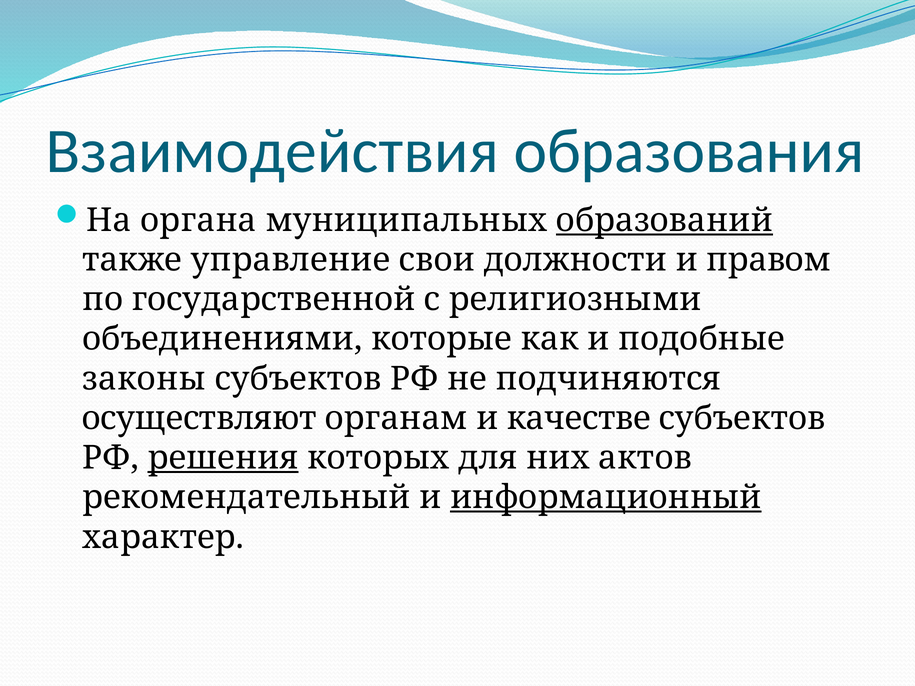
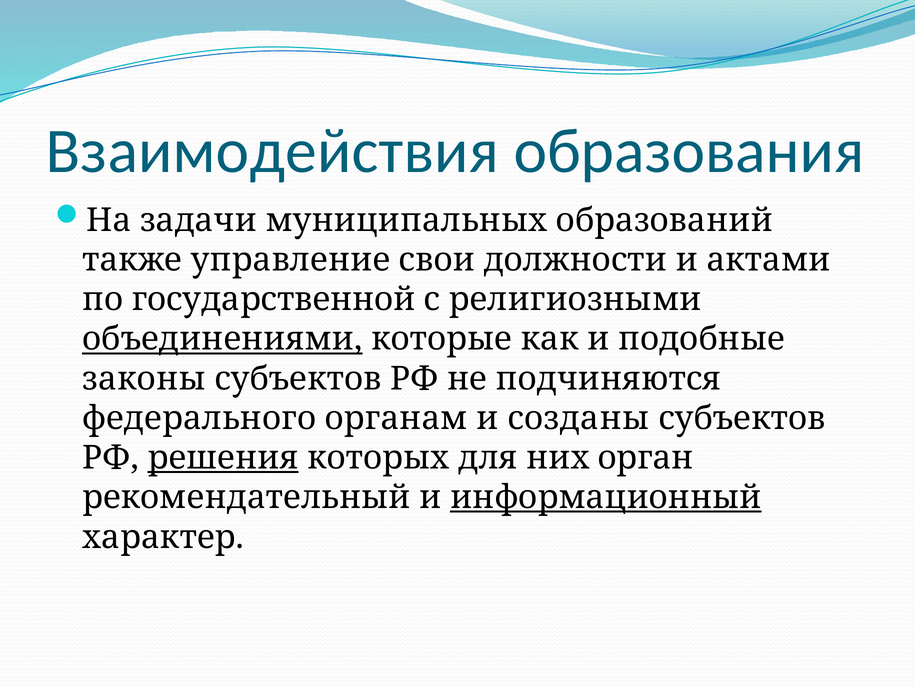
органа: органа -> задачи (199, 220)
образований underline: present -> none (664, 220)
правом: правом -> актами (769, 260)
объединениями underline: none -> present (222, 339)
осуществляют: осуществляют -> федерального (199, 418)
качестве: качестве -> созданы (578, 418)
актов: актов -> орган (645, 458)
